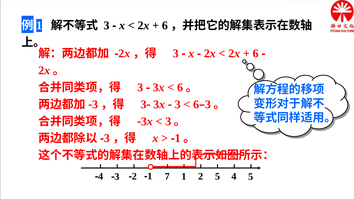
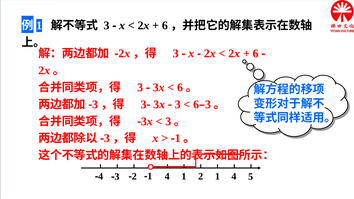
7: 7 -> 4 (167, 176)
2 5: 5 -> 1 (218, 176)
